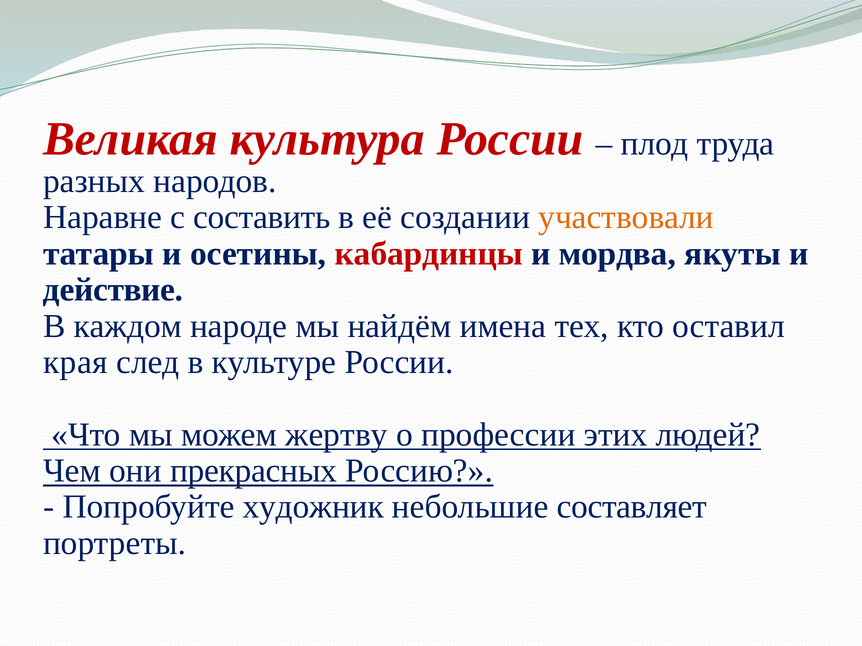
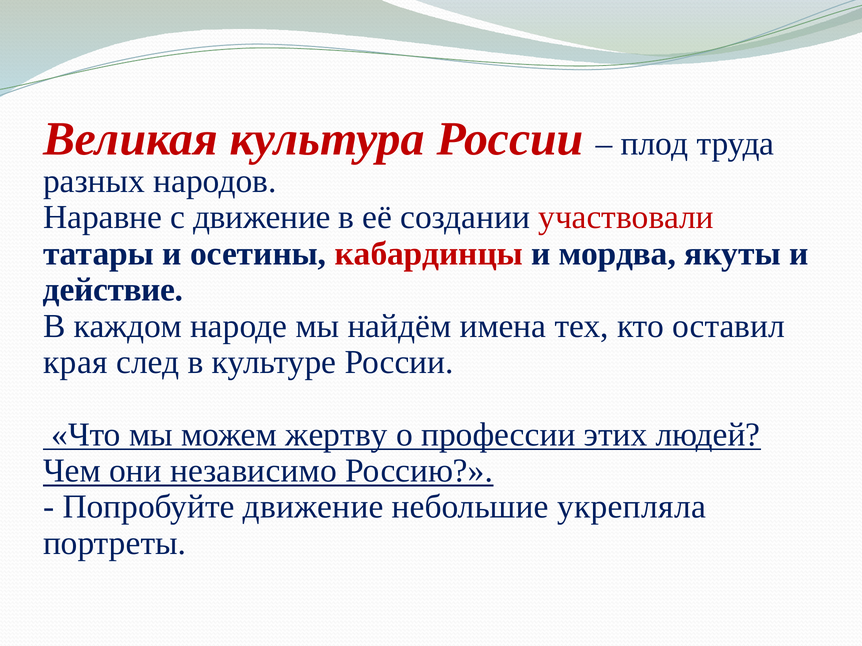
с составить: составить -> движение (262, 218)
участвовали colour: orange -> red (626, 218)
прекрасных: прекрасных -> независимо (253, 471)
Попробуйте художник: художник -> движение (313, 507)
составляет: составляет -> укрепляла (631, 507)
